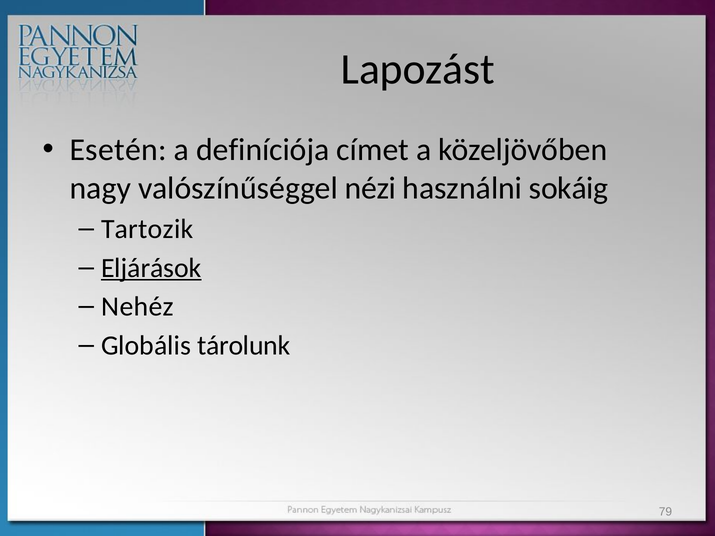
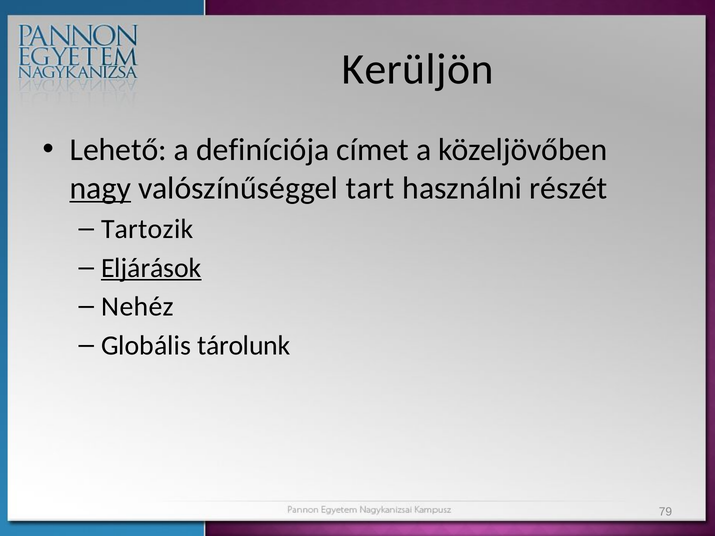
Lapozást: Lapozást -> Kerüljön (418, 69)
Esetén: Esetén -> Lehető (118, 150)
nagy underline: none -> present (100, 188)
nézi: nézi -> tart (370, 188)
sokáig: sokáig -> részét (568, 188)
